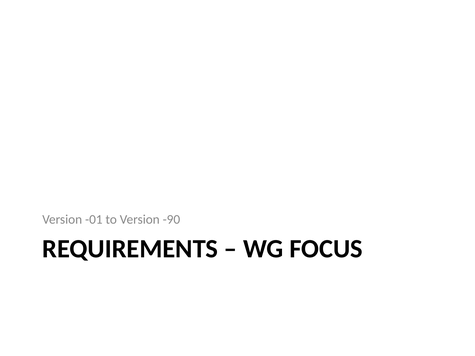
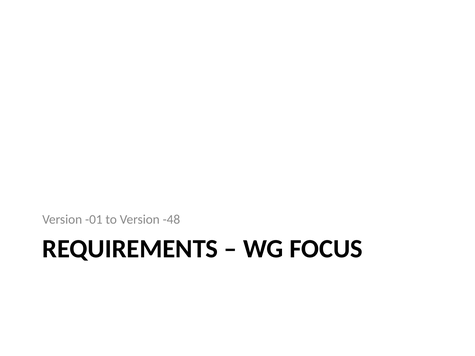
-90: -90 -> -48 (171, 220)
